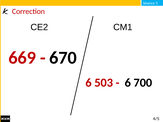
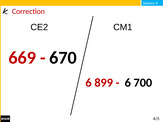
503: 503 -> 899 (104, 83)
